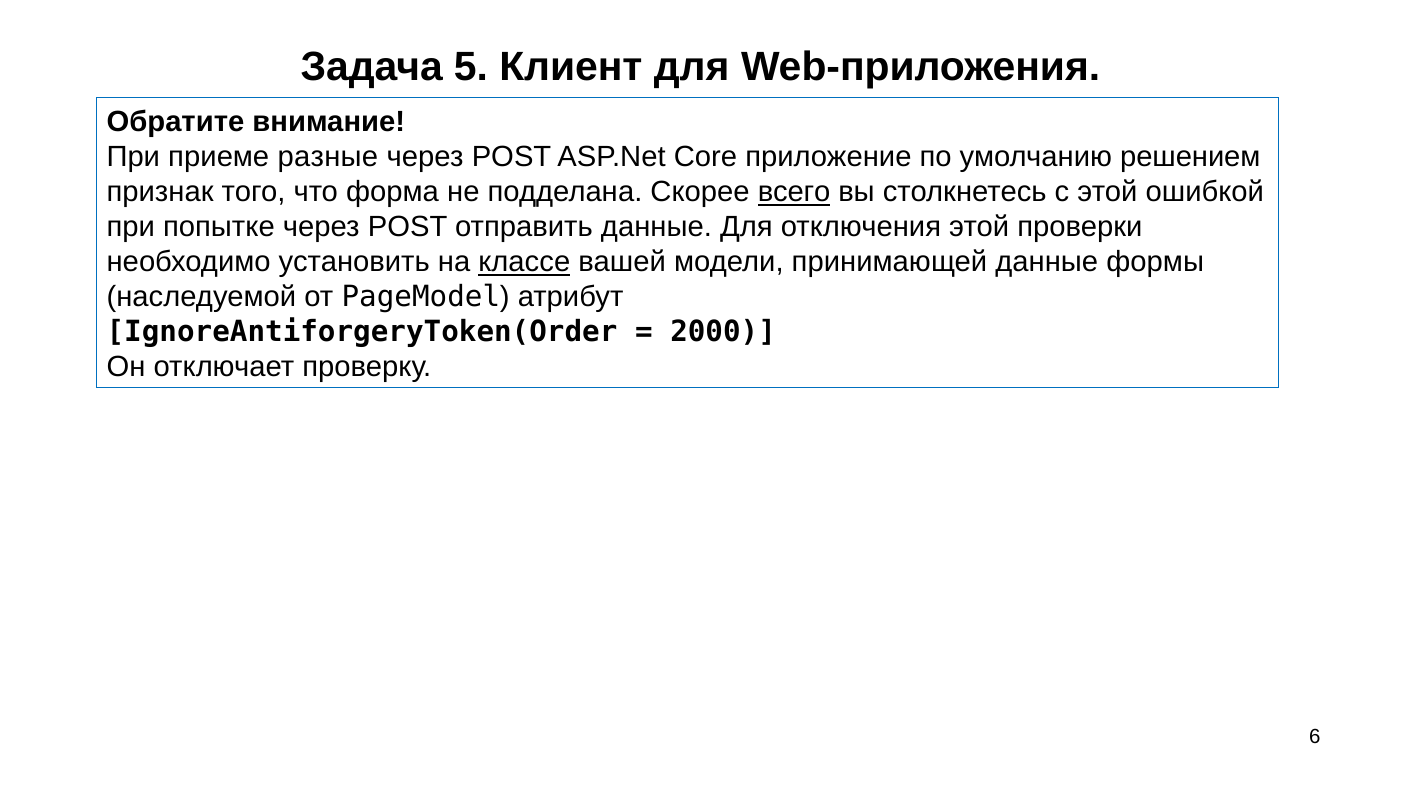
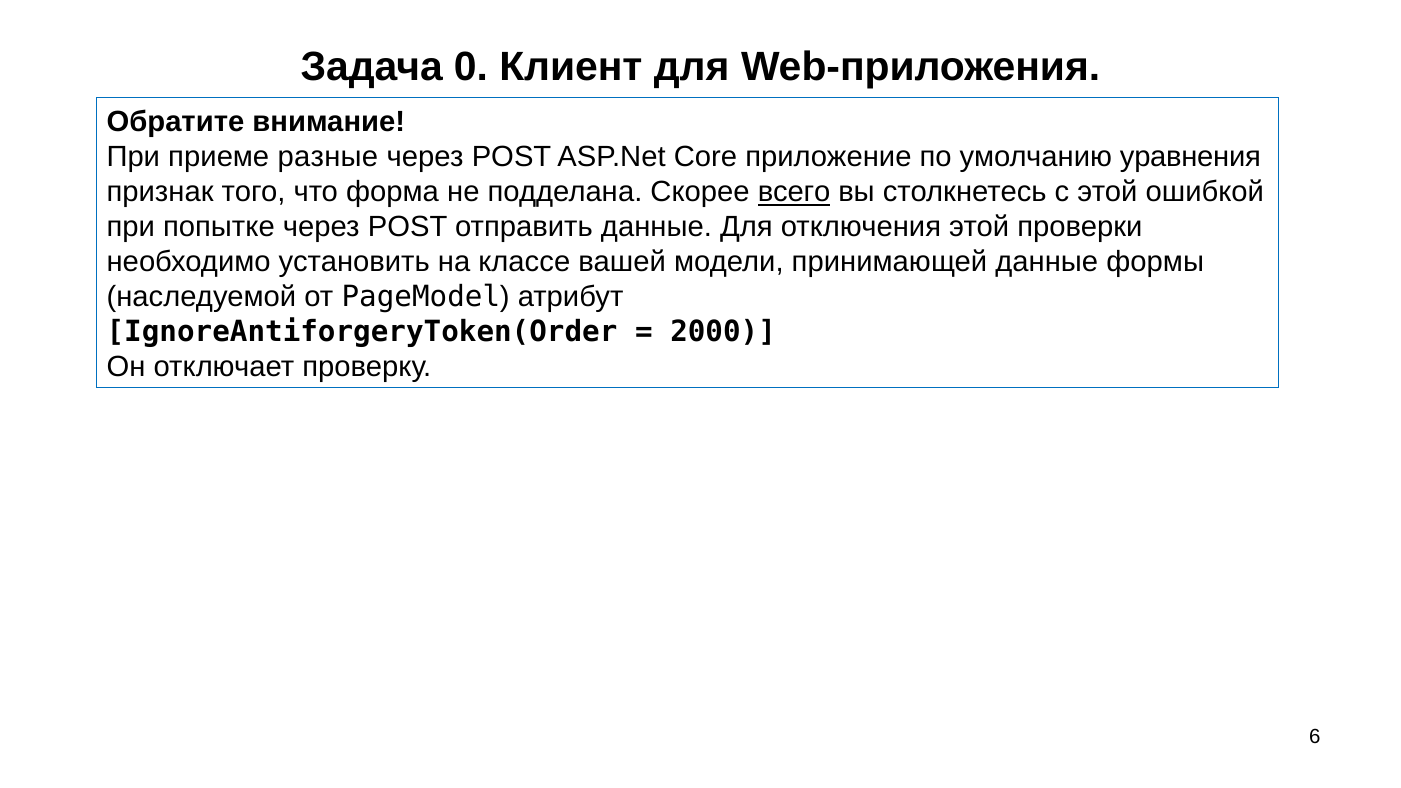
5: 5 -> 0 (471, 67)
решением: решением -> уравнения (1190, 157)
классе underline: present -> none (524, 262)
